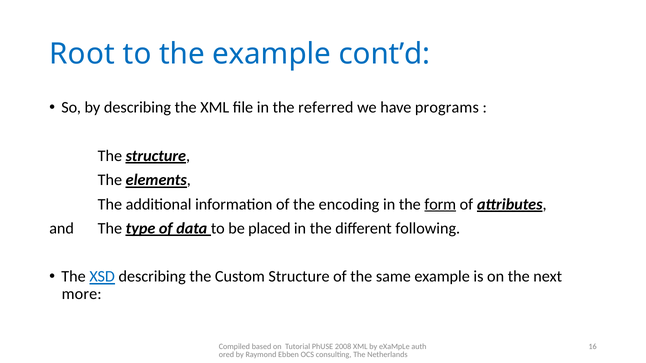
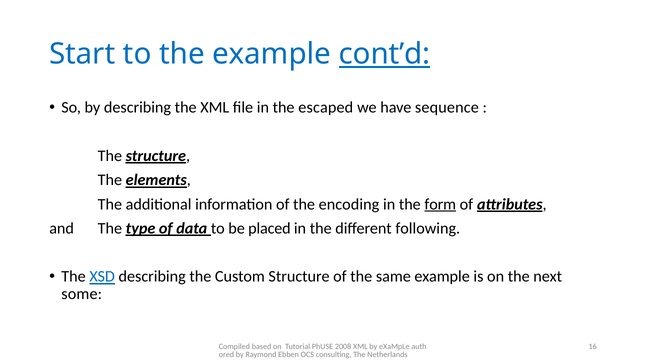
Root: Root -> Start (82, 54)
cont’d underline: none -> present (385, 54)
referred: referred -> escaped (326, 108)
programs: programs -> sequence (447, 108)
more: more -> some (82, 294)
